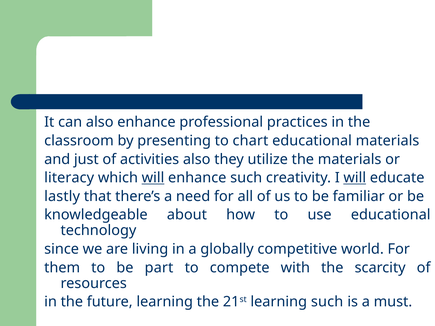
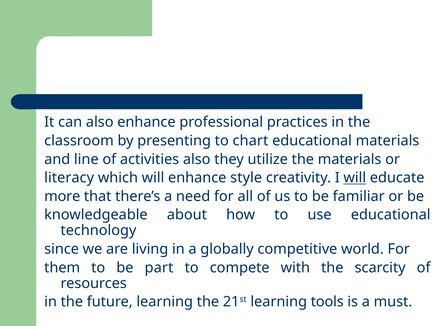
just: just -> line (86, 159)
will underline: present -> none (153, 178)
enhance such: such -> style (246, 178)
lastly: lastly -> more (62, 196)
learning such: such -> tools (327, 302)
